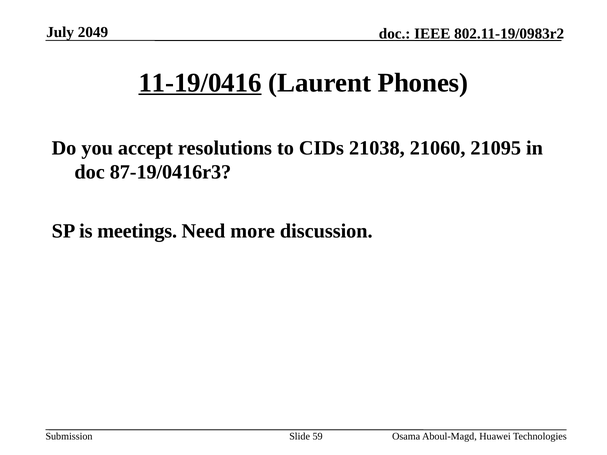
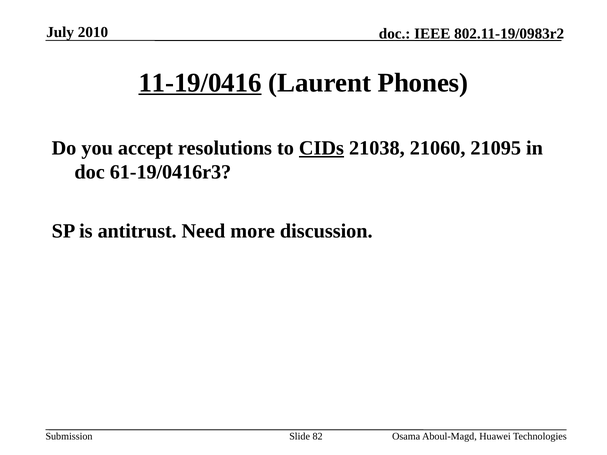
2049: 2049 -> 2010 (93, 32)
CIDs underline: none -> present (321, 148)
87-19/0416r3: 87-19/0416r3 -> 61-19/0416r3 (171, 172)
meetings: meetings -> antitrust (137, 231)
59: 59 -> 82 (318, 437)
